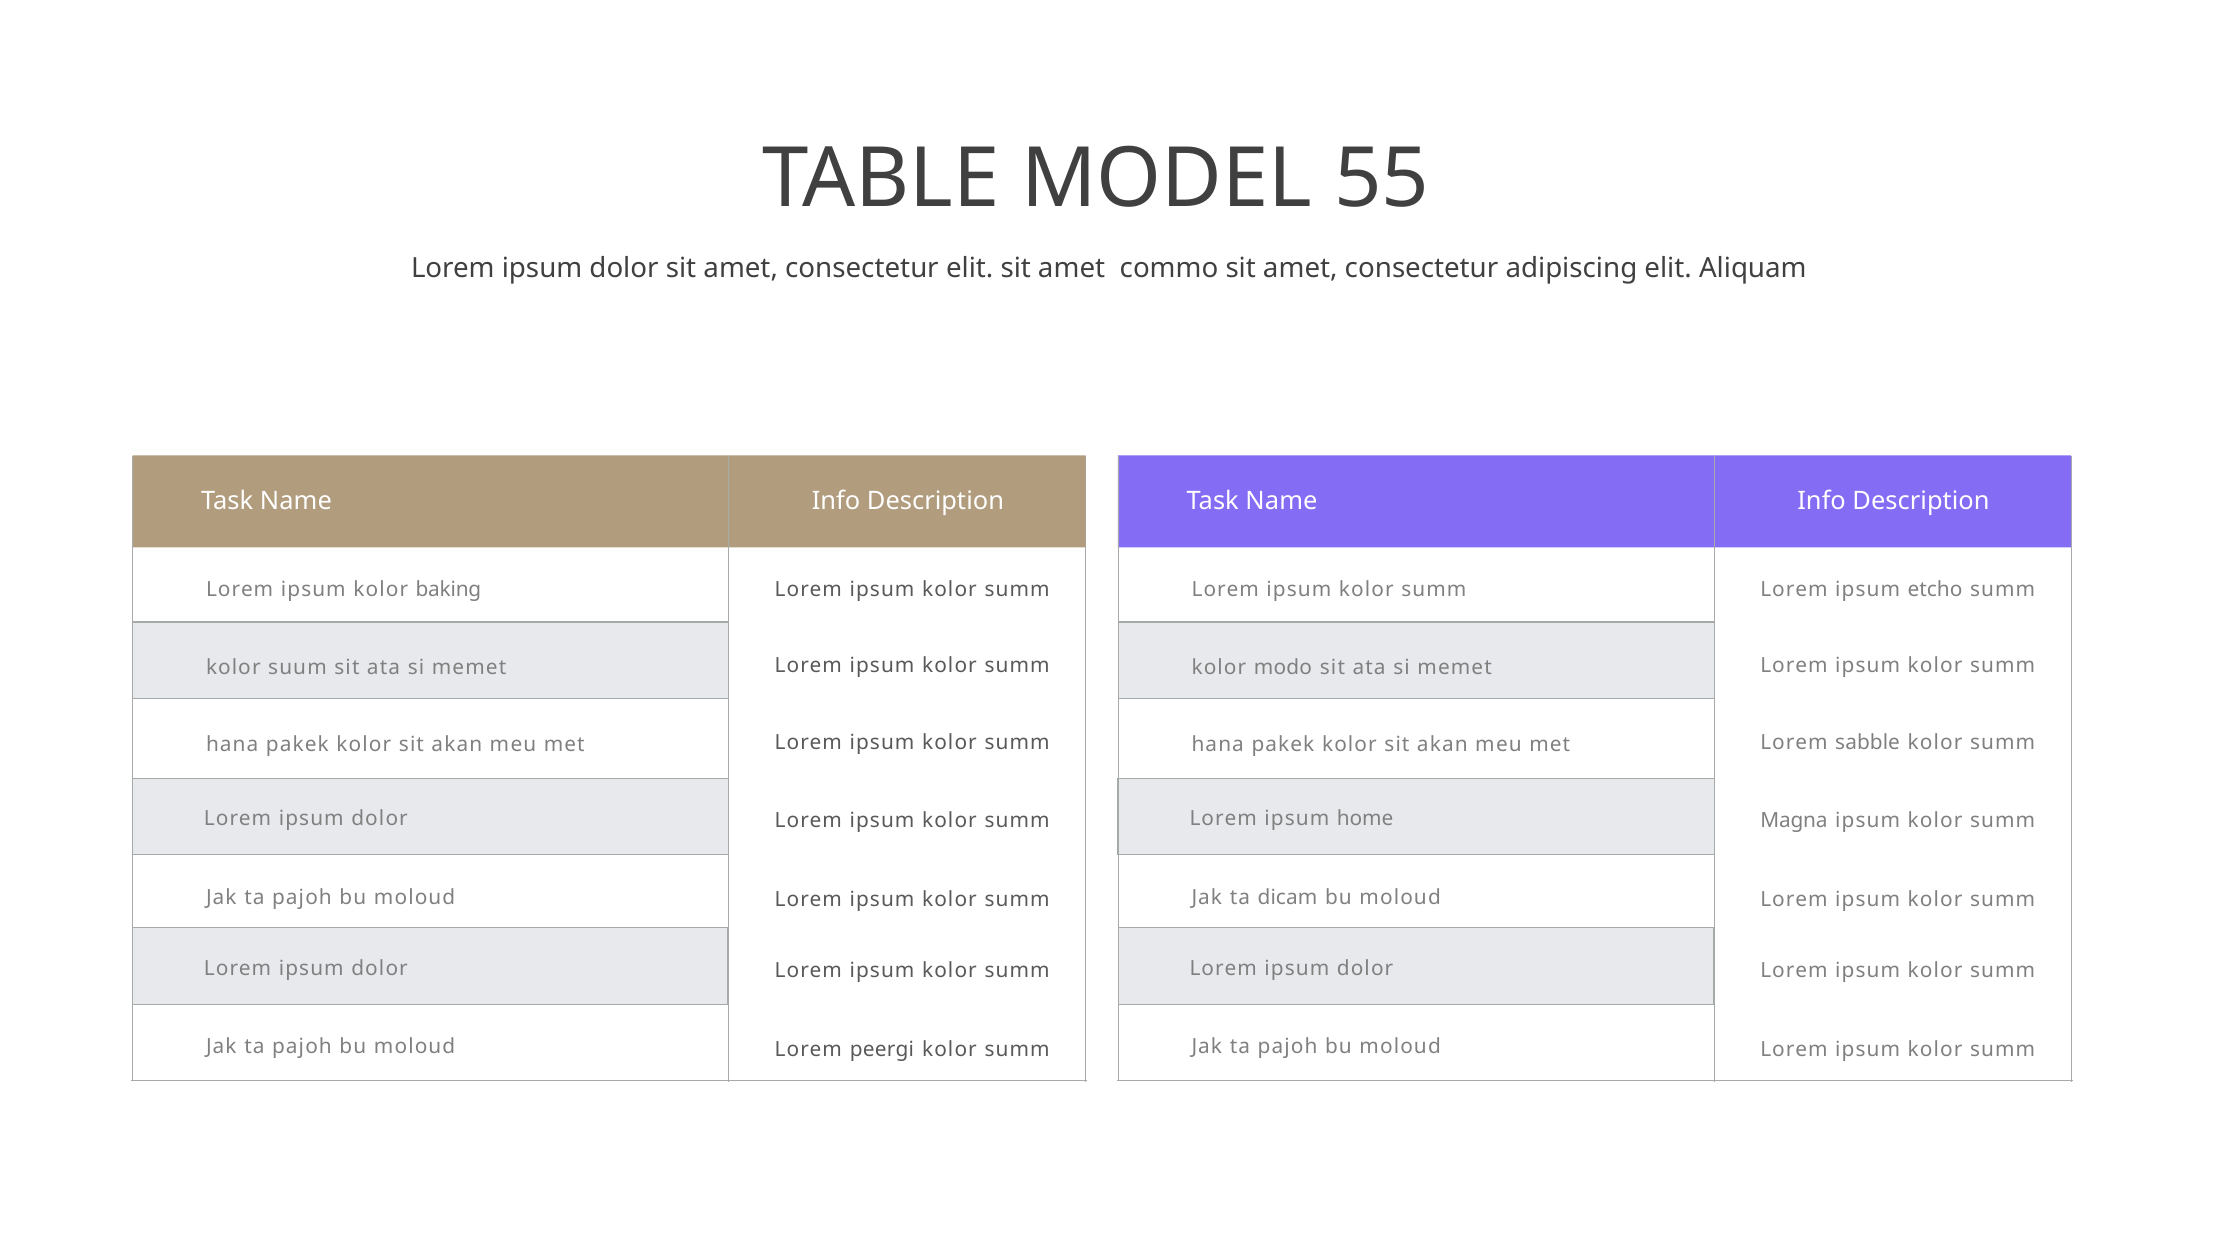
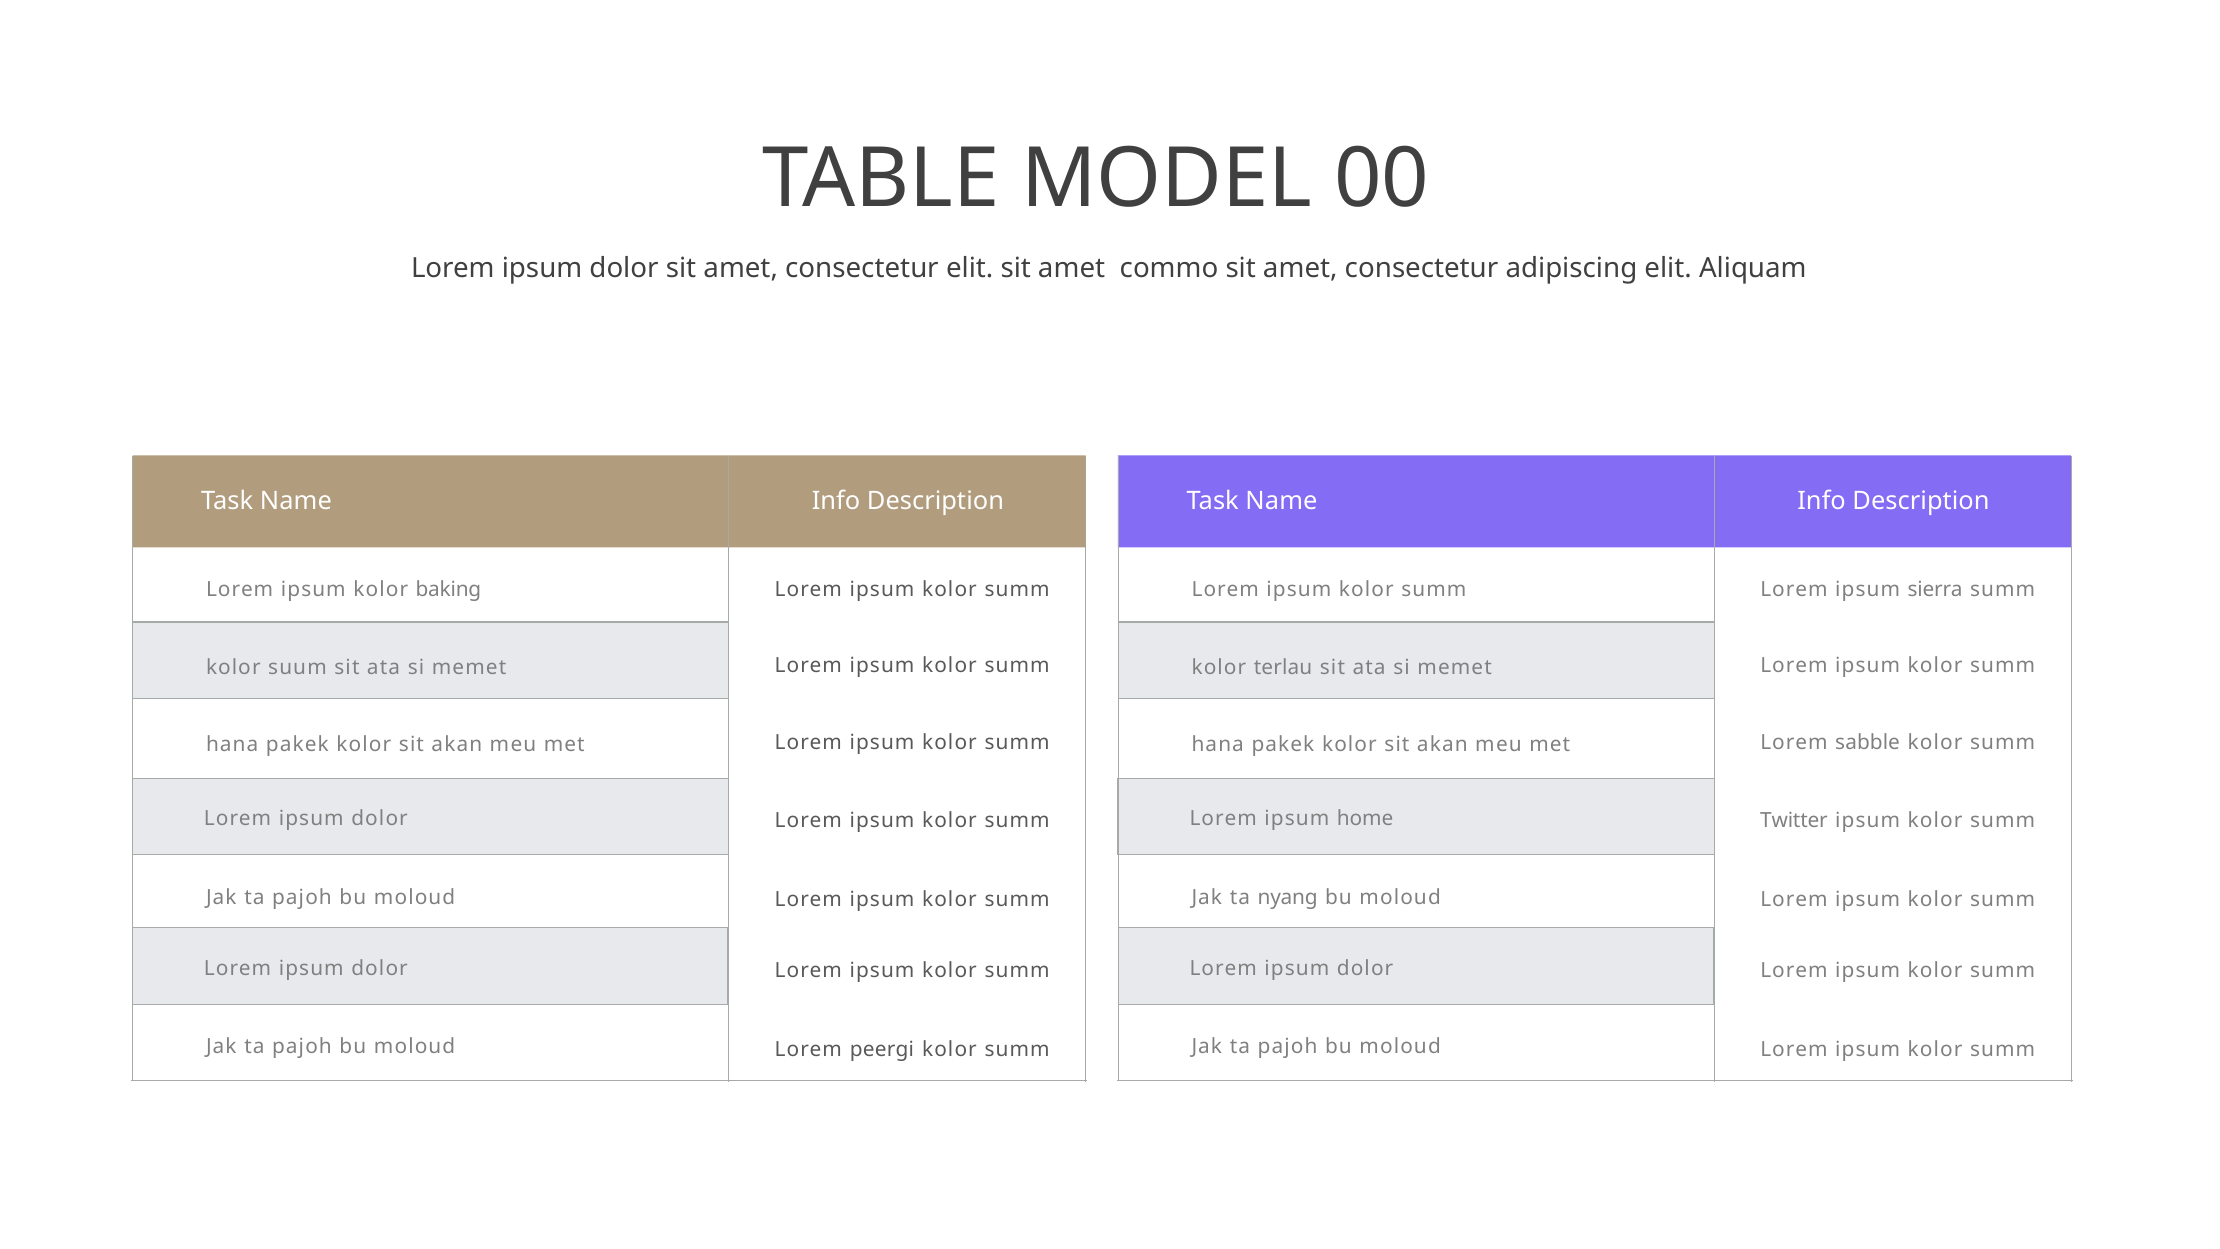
55: 55 -> 00 (1382, 179)
etcho: etcho -> sierra (1935, 589)
modo: modo -> terlau (1283, 668)
Magna: Magna -> Twitter (1794, 821)
dicam: dicam -> nyang (1288, 897)
